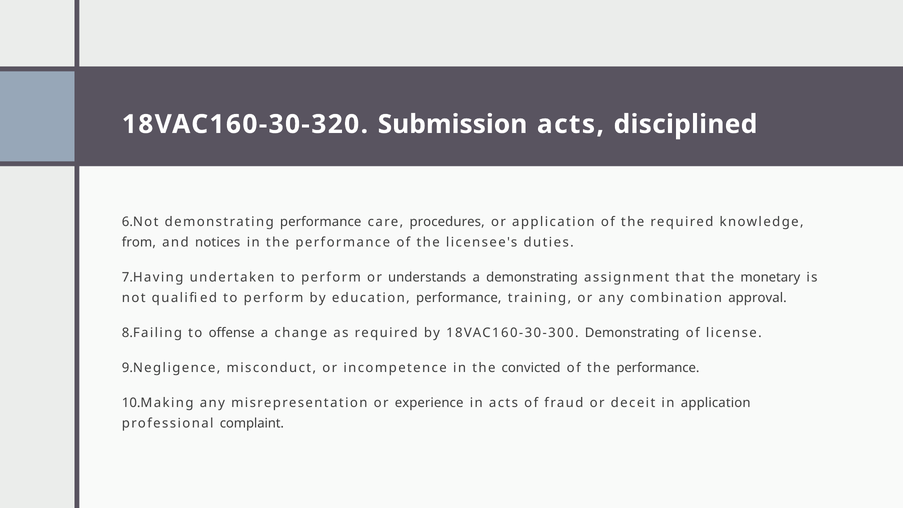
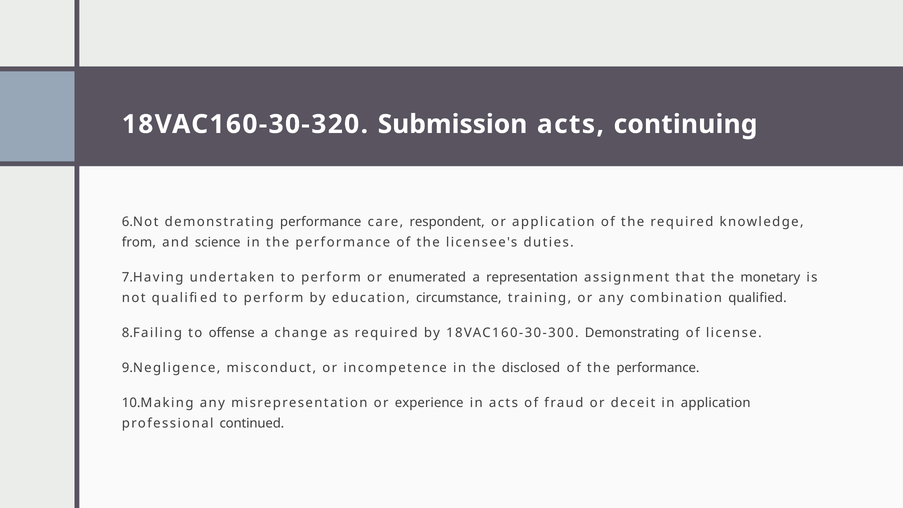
disciplined: disciplined -> continuing (686, 124)
procedures: procedures -> respondent (447, 222)
notices: notices -> science (218, 242)
understands: understands -> enumerated (427, 277)
a demonstrating: demonstrating -> representation (532, 277)
education performance: performance -> circumstance (459, 298)
combination approval: approval -> qualified (757, 298)
convicted: convicted -> disclosed (531, 368)
complaint: complaint -> continued (252, 424)
